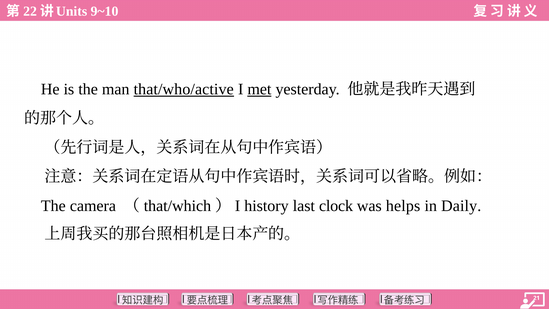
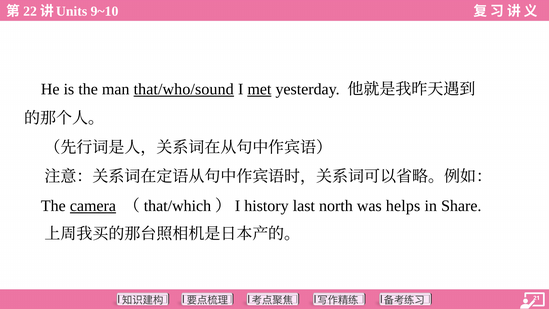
that/who/active: that/who/active -> that/who/sound (184, 89)
camera underline: none -> present (93, 206)
clock: clock -> north (336, 206)
Daily: Daily -> Share (461, 206)
